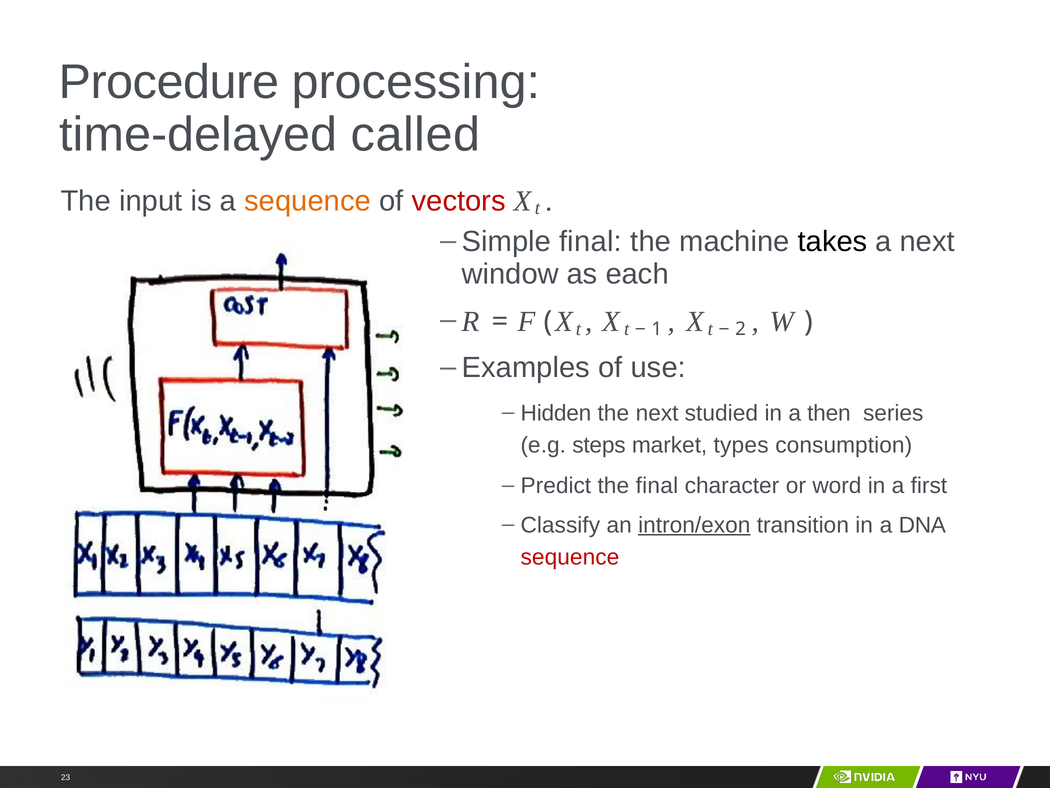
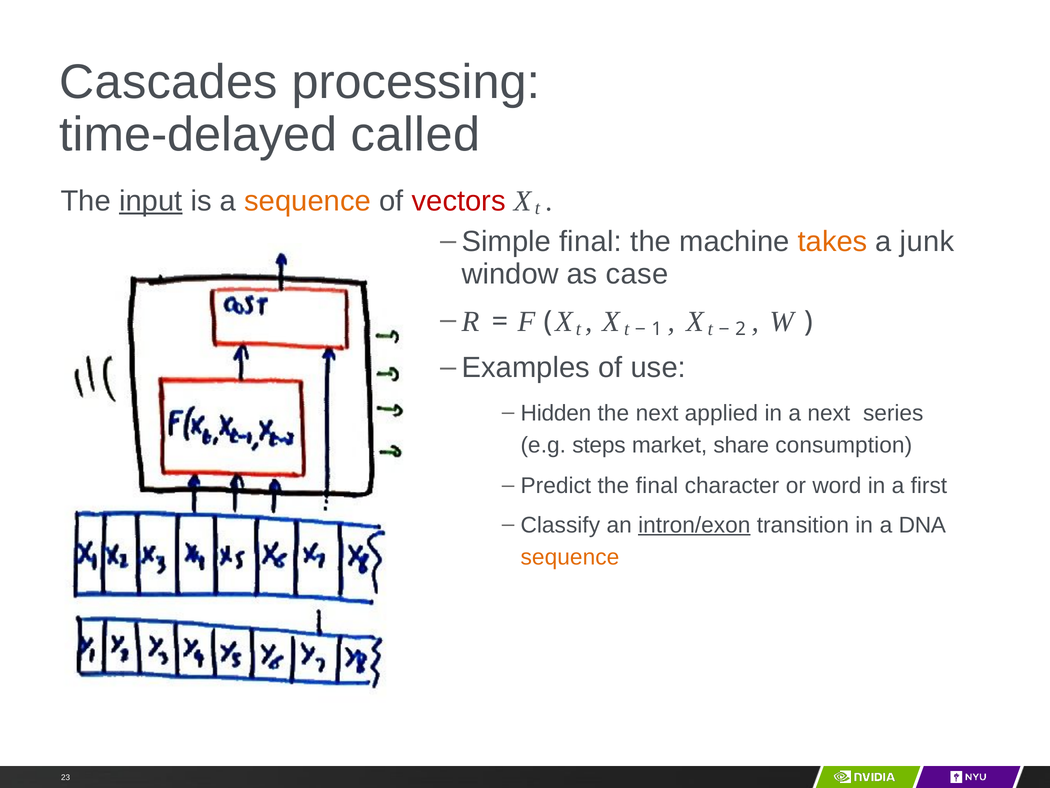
Procedure: Procedure -> Cascades (169, 82)
input underline: none -> present (151, 201)
takes colour: black -> orange (833, 242)
a next: next -> junk (927, 242)
each: each -> case (637, 274)
studied: studied -> applied (721, 413)
a then: then -> next (829, 413)
types: types -> share (741, 445)
sequence colour: red -> orange (570, 557)
